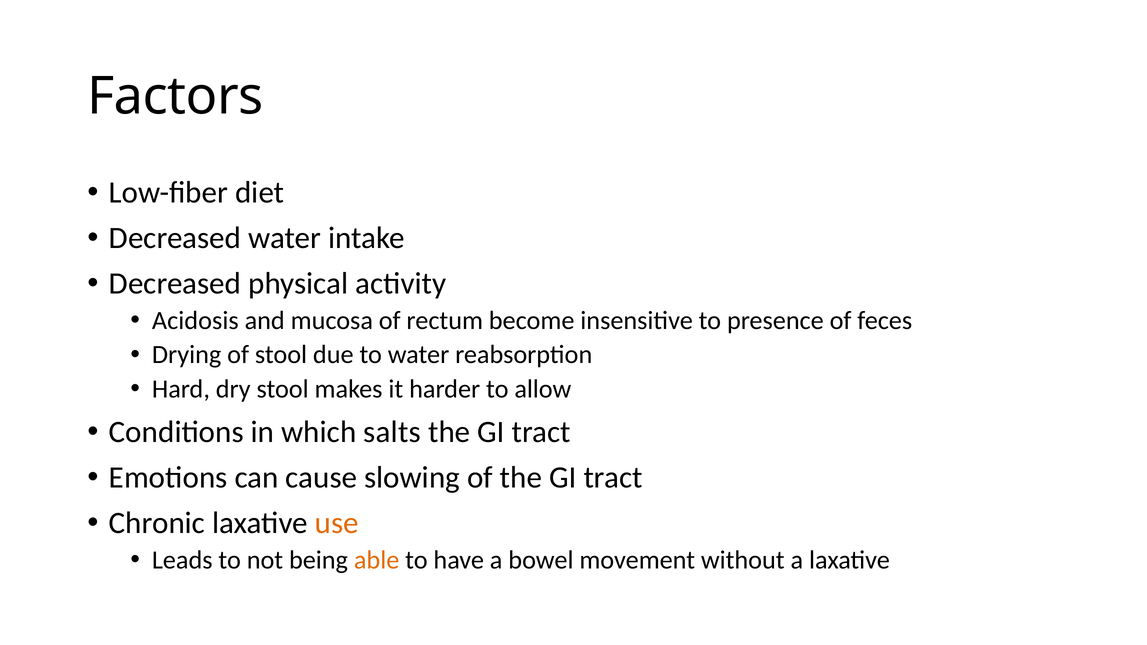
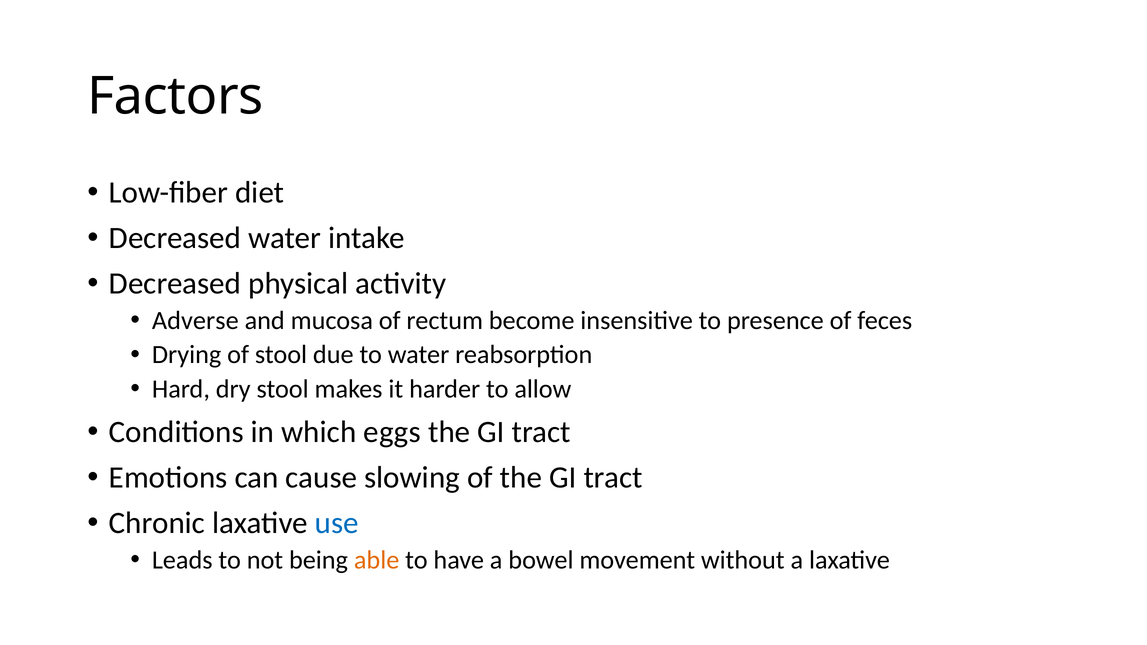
Acidosis: Acidosis -> Adverse (195, 321)
salts: salts -> eggs (392, 432)
use colour: orange -> blue (337, 523)
